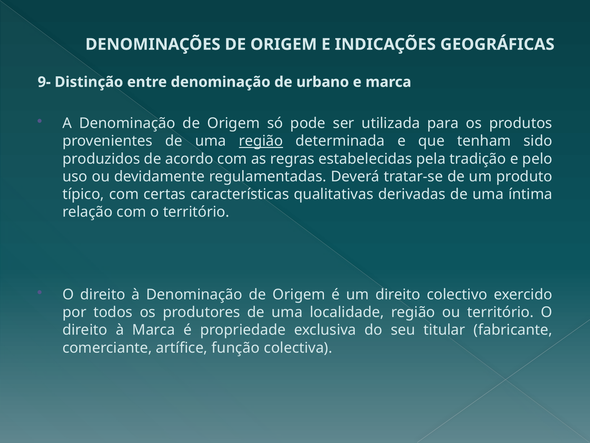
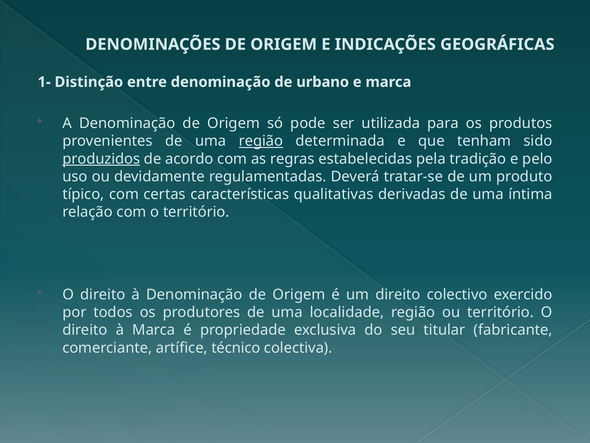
9-: 9- -> 1- (44, 82)
produzidos underline: none -> present (101, 159)
função: função -> técnico (236, 347)
